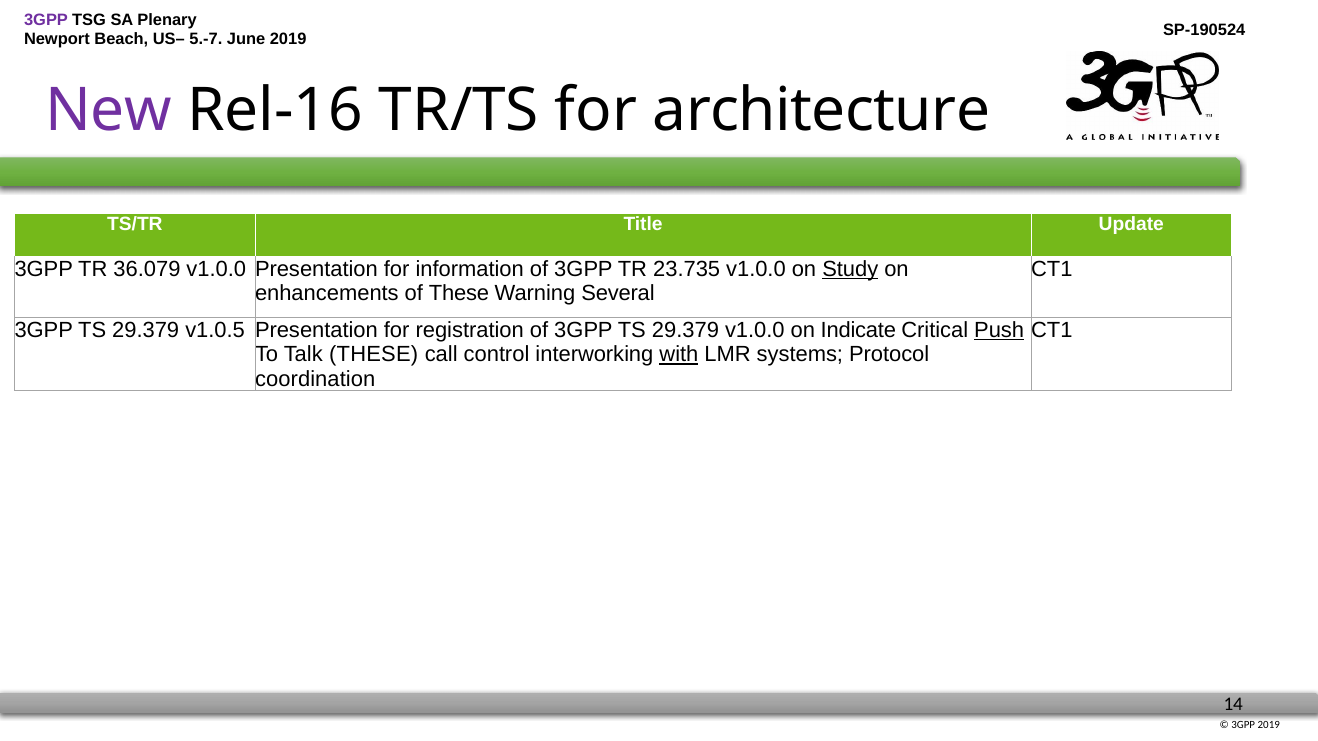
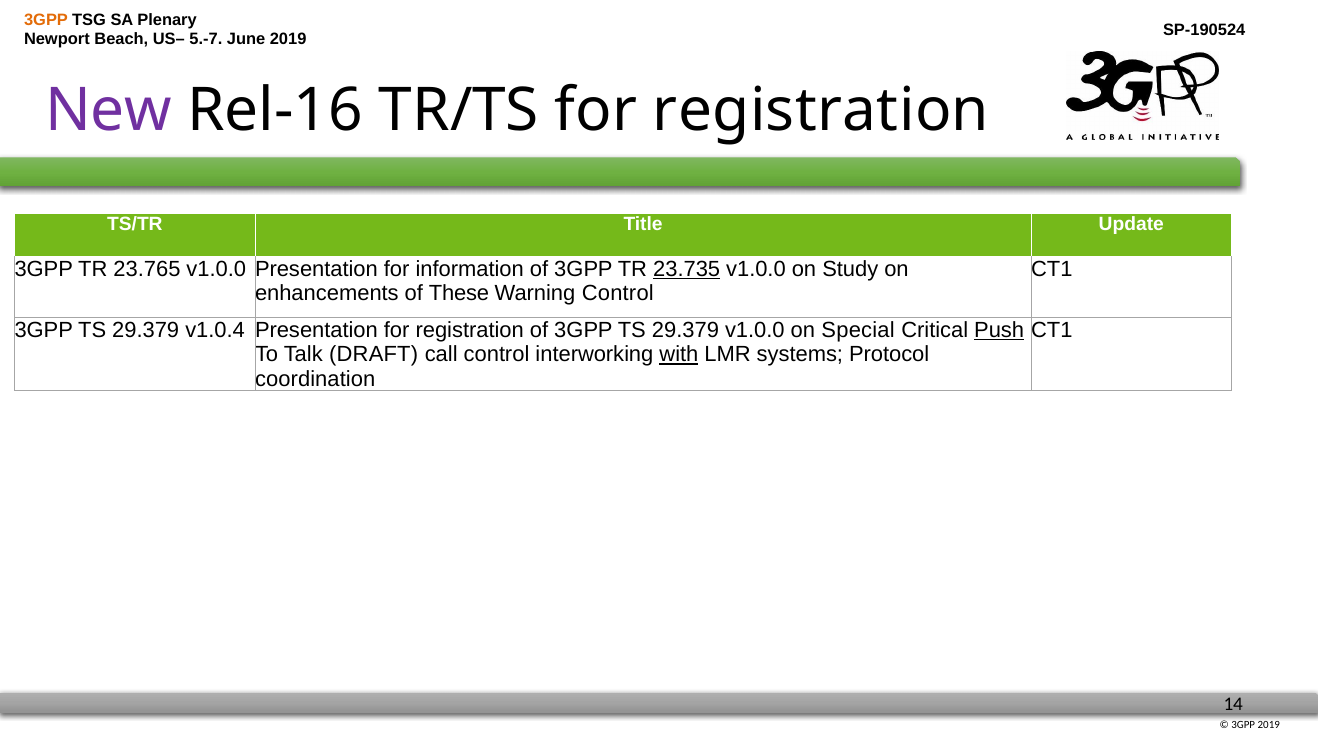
3GPP colour: purple -> orange (46, 20)
TR/TS for architecture: architecture -> registration (821, 111)
36.079: 36.079 -> 23.765 (147, 269)
23.735 underline: none -> present (687, 269)
Study underline: present -> none (850, 269)
Warning Several: Several -> Control (618, 294)
v1.0.5: v1.0.5 -> v1.0.4 (215, 330)
Indicate: Indicate -> Special (858, 330)
Talk THESE: THESE -> DRAFT (374, 355)
